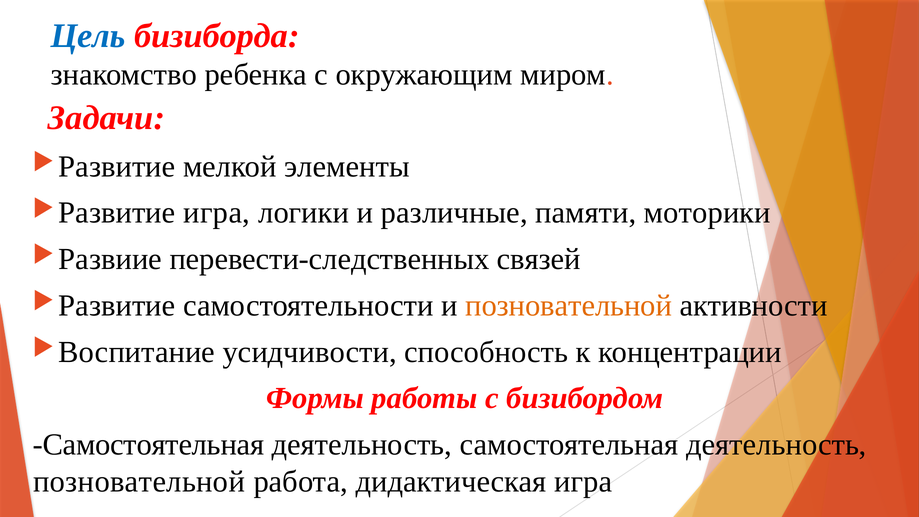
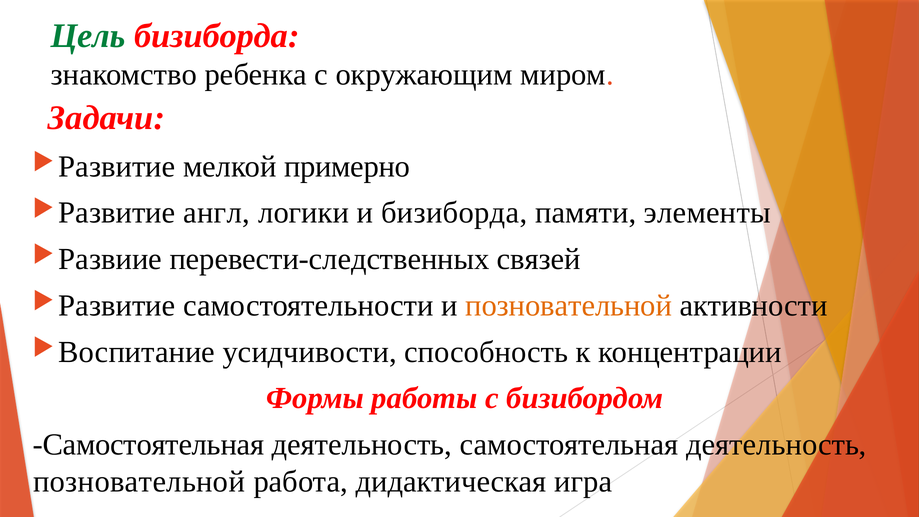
Цель colour: blue -> green (88, 36)
элементы: элементы -> примерно (347, 166)
игра: игра -> англ (217, 213)
и различные: различные -> бизиборда (454, 213)
моторики: моторики -> элементы (707, 213)
